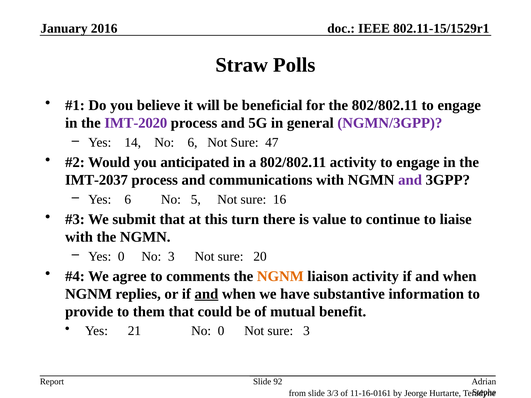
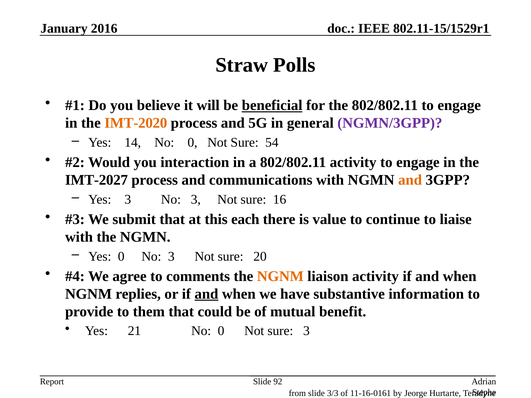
beneficial underline: none -> present (272, 105)
IMT-2020 colour: purple -> orange (136, 123)
14 No 6: 6 -> 0 (192, 143)
47: 47 -> 54 (272, 143)
anticipated: anticipated -> interaction (195, 162)
IMT-2037: IMT-2037 -> IMT-2027 (96, 180)
and colour: purple -> orange (410, 180)
Yes 6: 6 -> 3 (128, 200)
5: 5 -> 3 (196, 200)
turn: turn -> each (245, 219)
